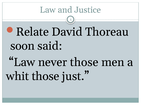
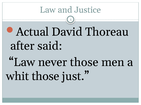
Relate: Relate -> Actual (32, 32)
soon: soon -> after (22, 46)
